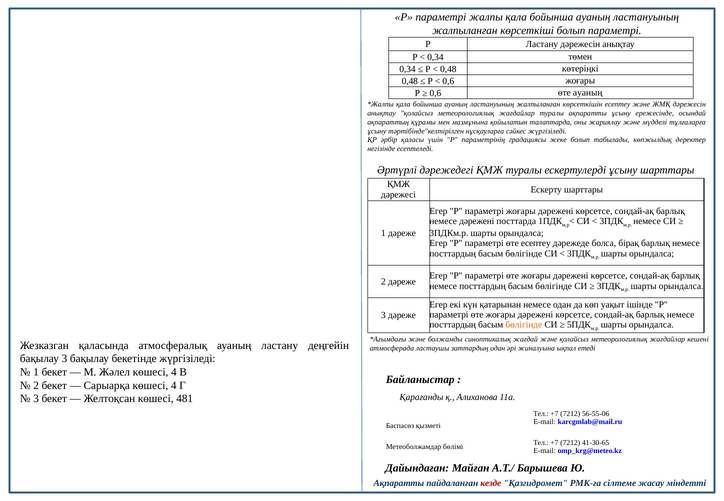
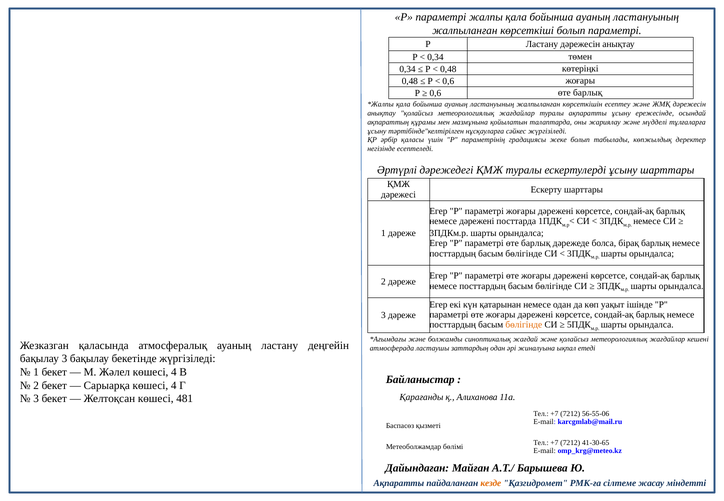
0,6 өте ауаның: ауаның -> барлық (588, 93)
параметрі өте есептеу: есептеу -> барлық (536, 243)
кезде colour: red -> orange (491, 484)
